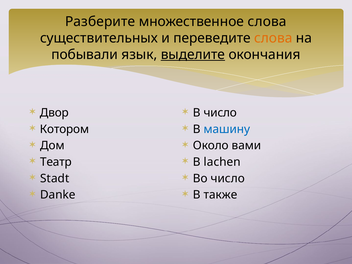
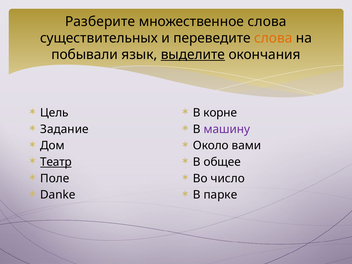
Двор: Двор -> Цель (54, 113)
В число: число -> корне (220, 113)
Котором: Котором -> Задание (64, 129)
машину colour: blue -> purple (227, 129)
Театр underline: none -> present (56, 162)
lachen: lachen -> общее (222, 162)
Stadt: Stadt -> Поле (55, 178)
также: также -> парке (220, 195)
